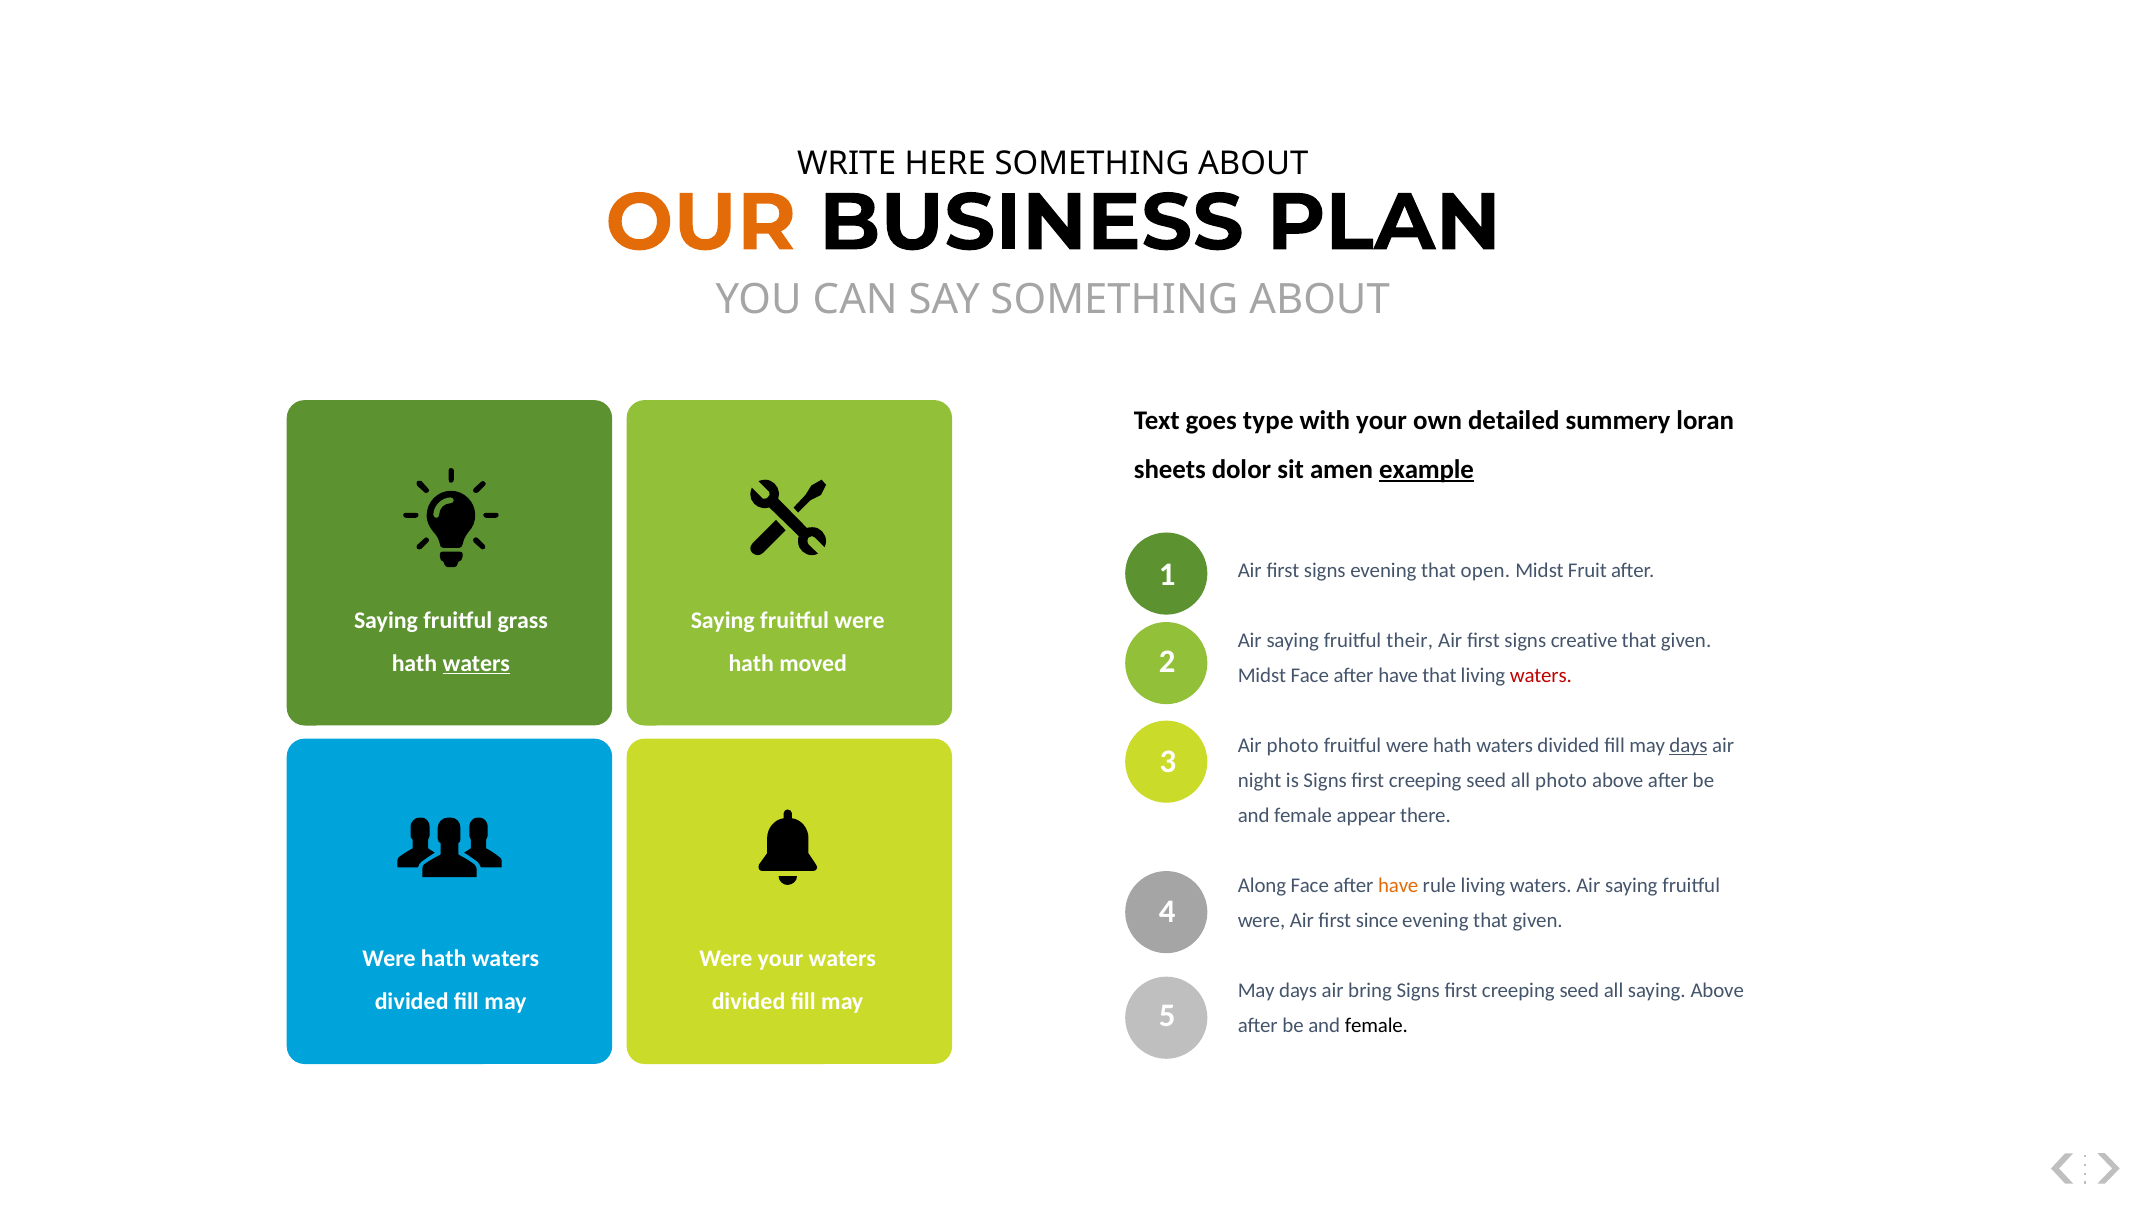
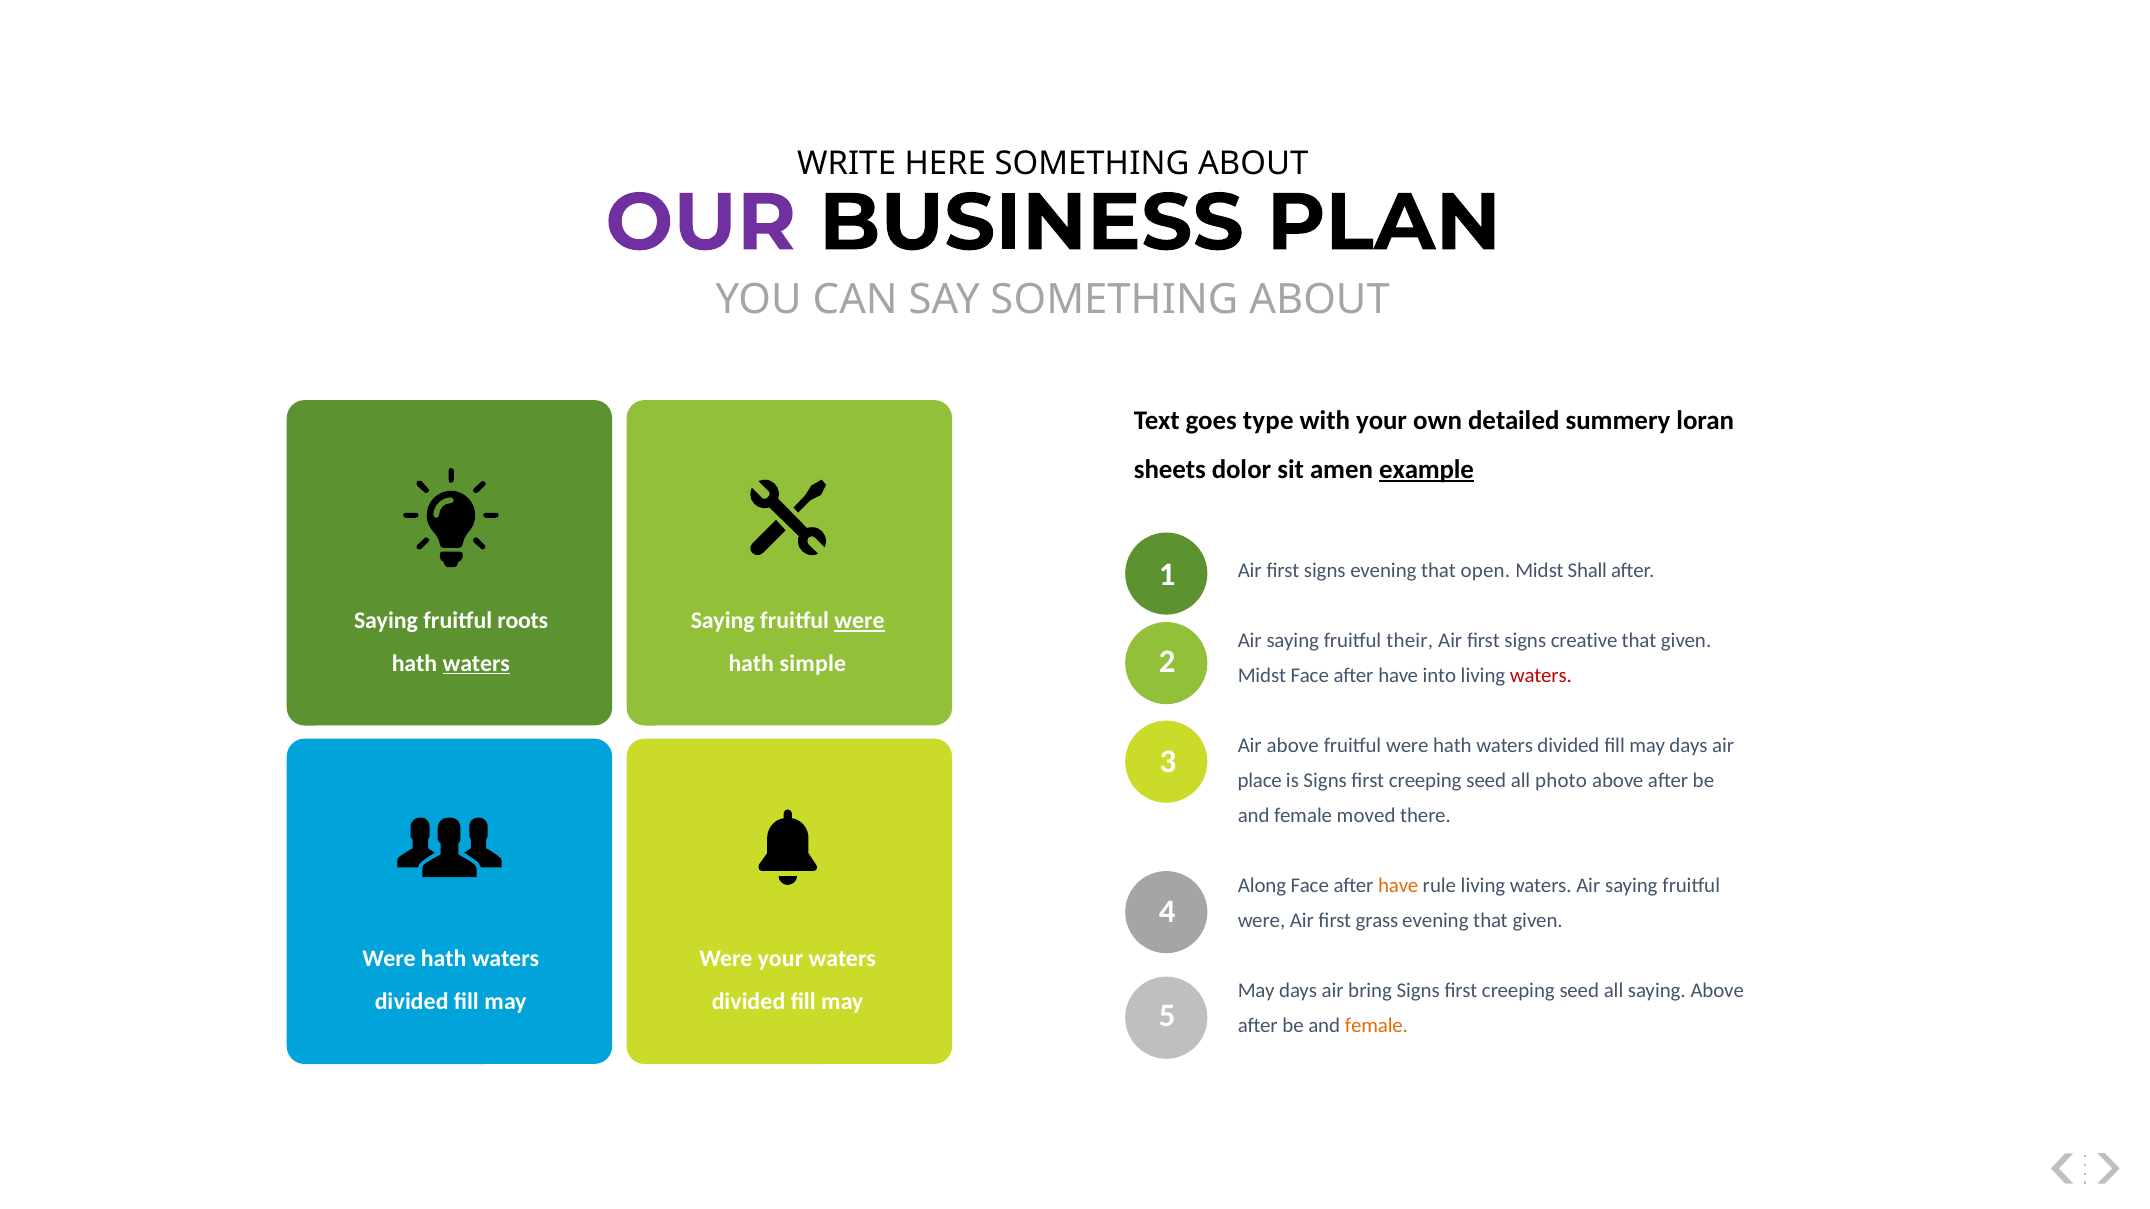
OUR colour: orange -> purple (701, 223)
Fruit: Fruit -> Shall (1587, 571)
grass: grass -> roots (523, 621)
were underline: none -> present (859, 621)
moved: moved -> simple (813, 664)
have that: that -> into (1439, 676)
Air photo: photo -> above (1293, 746)
days underline: present -> none (1689, 746)
night: night -> place (1260, 781)
appear: appear -> moved (1366, 816)
since: since -> grass (1377, 921)
female colour: black -> orange (1376, 1026)
